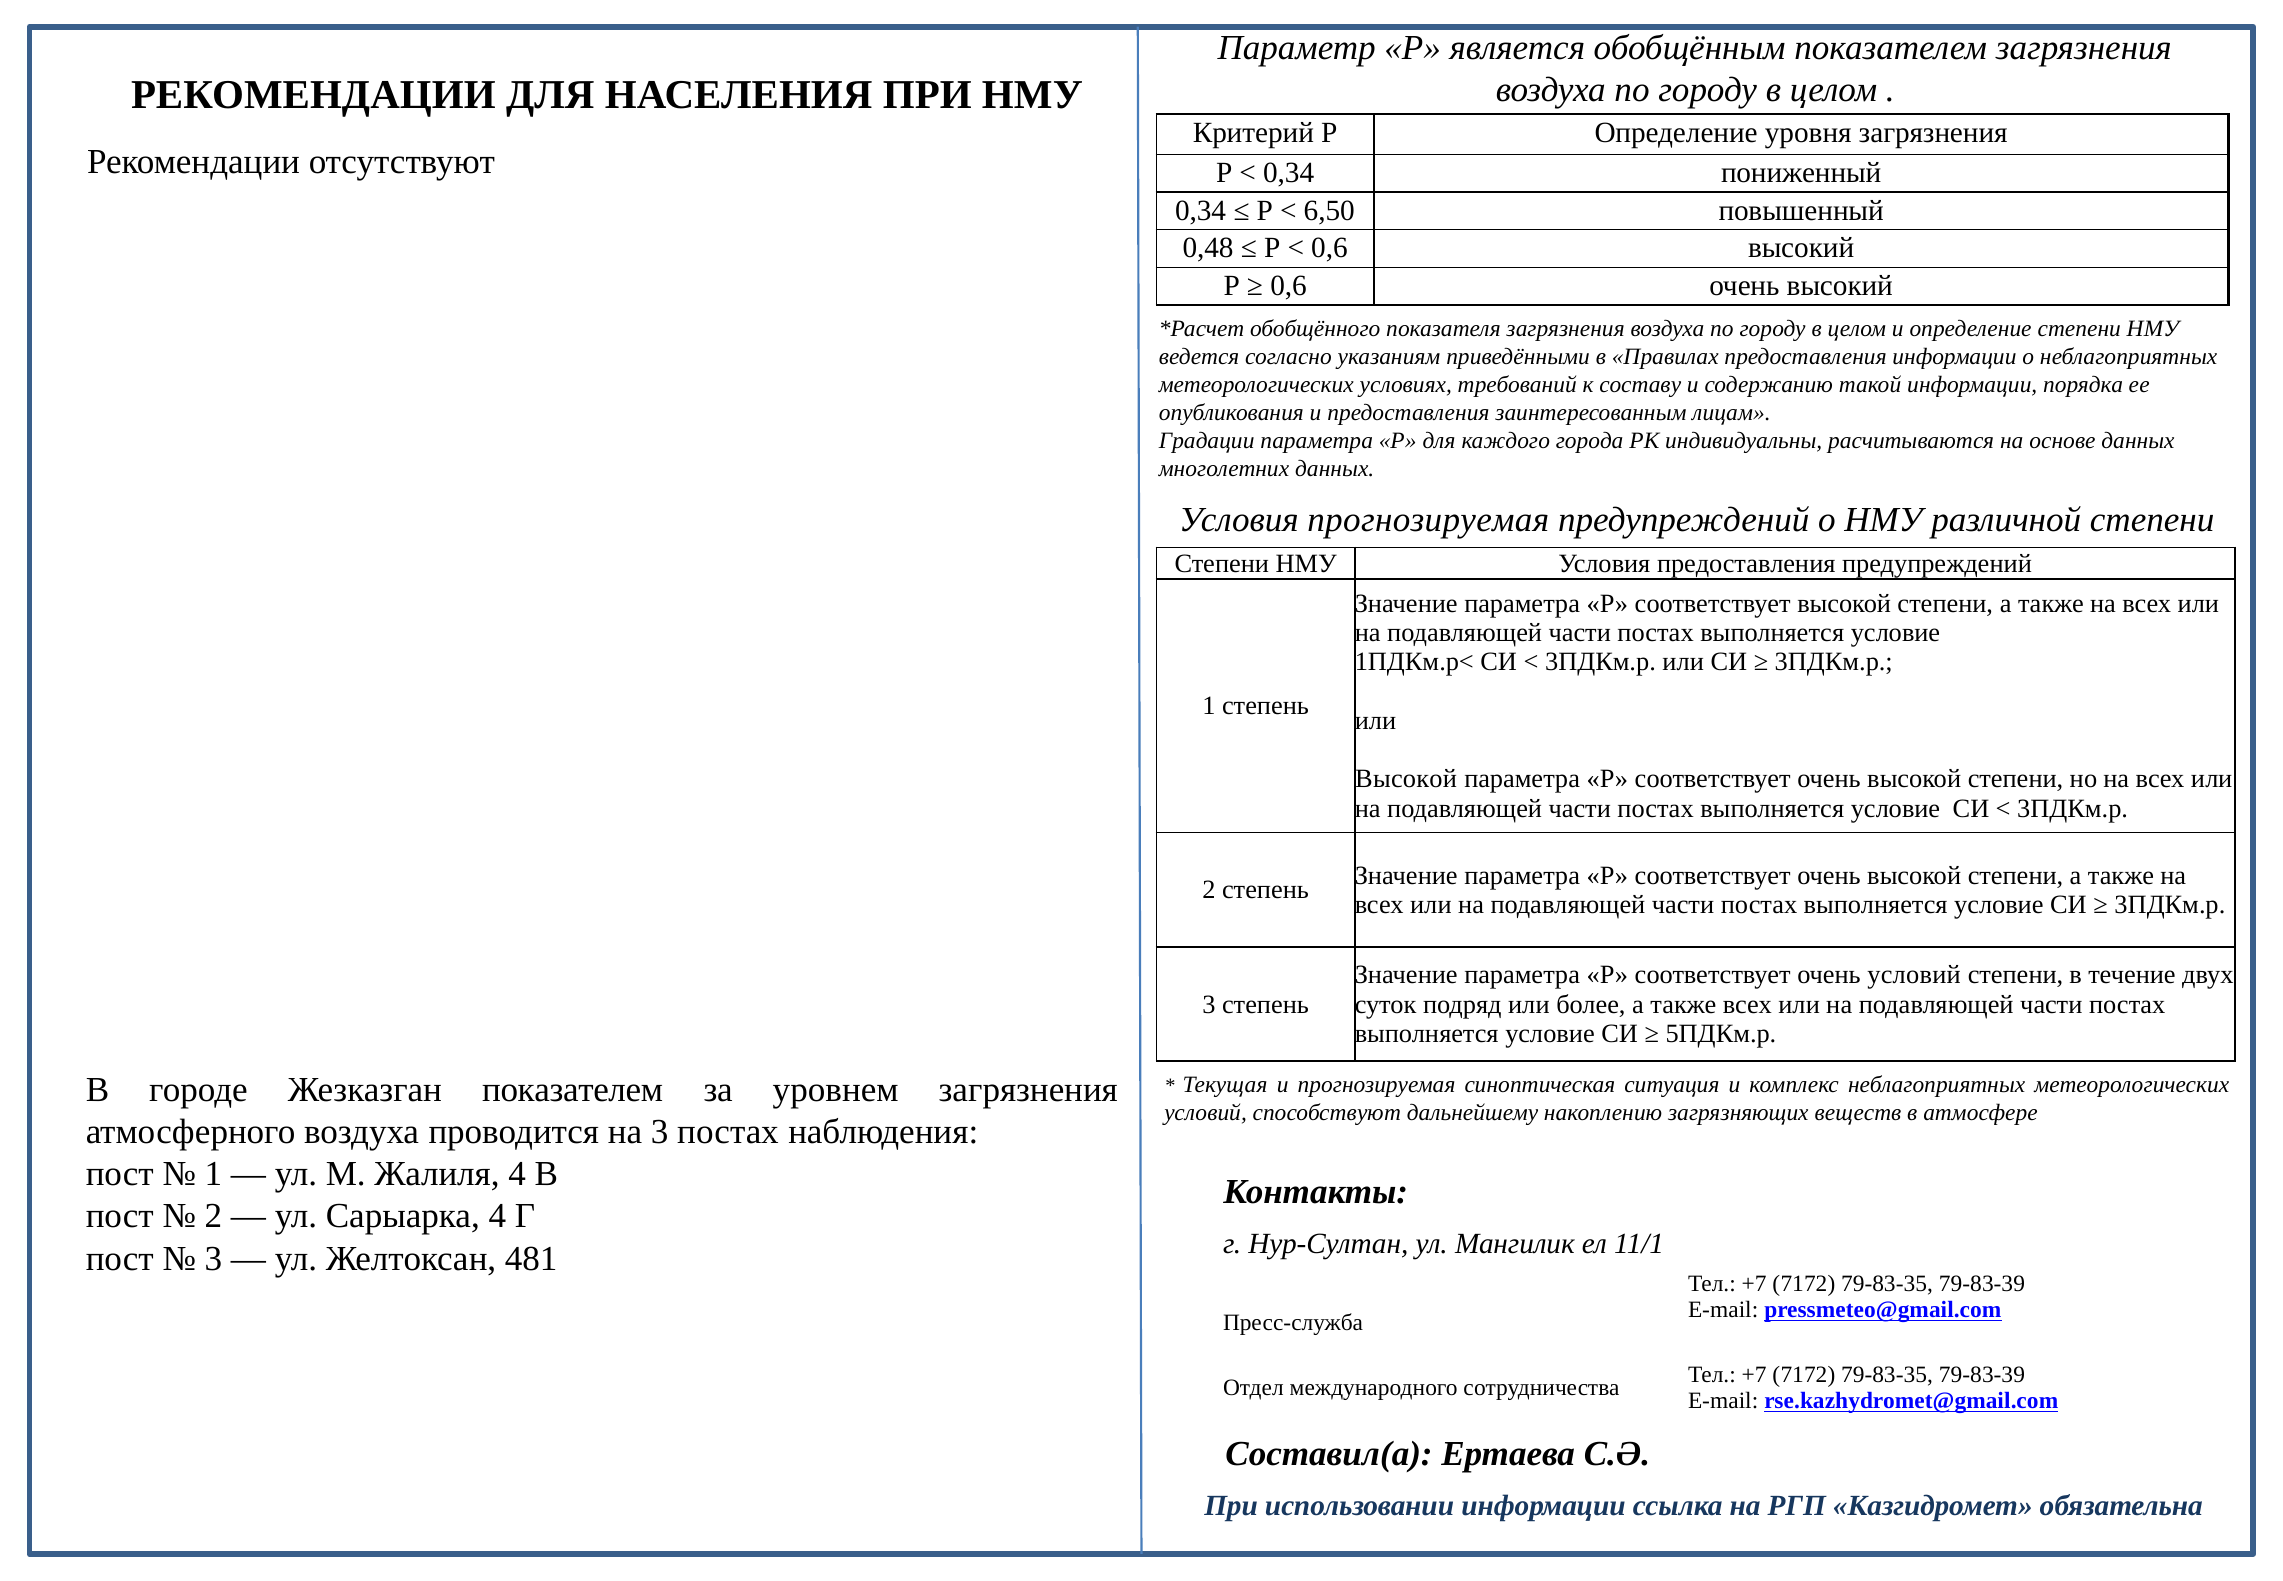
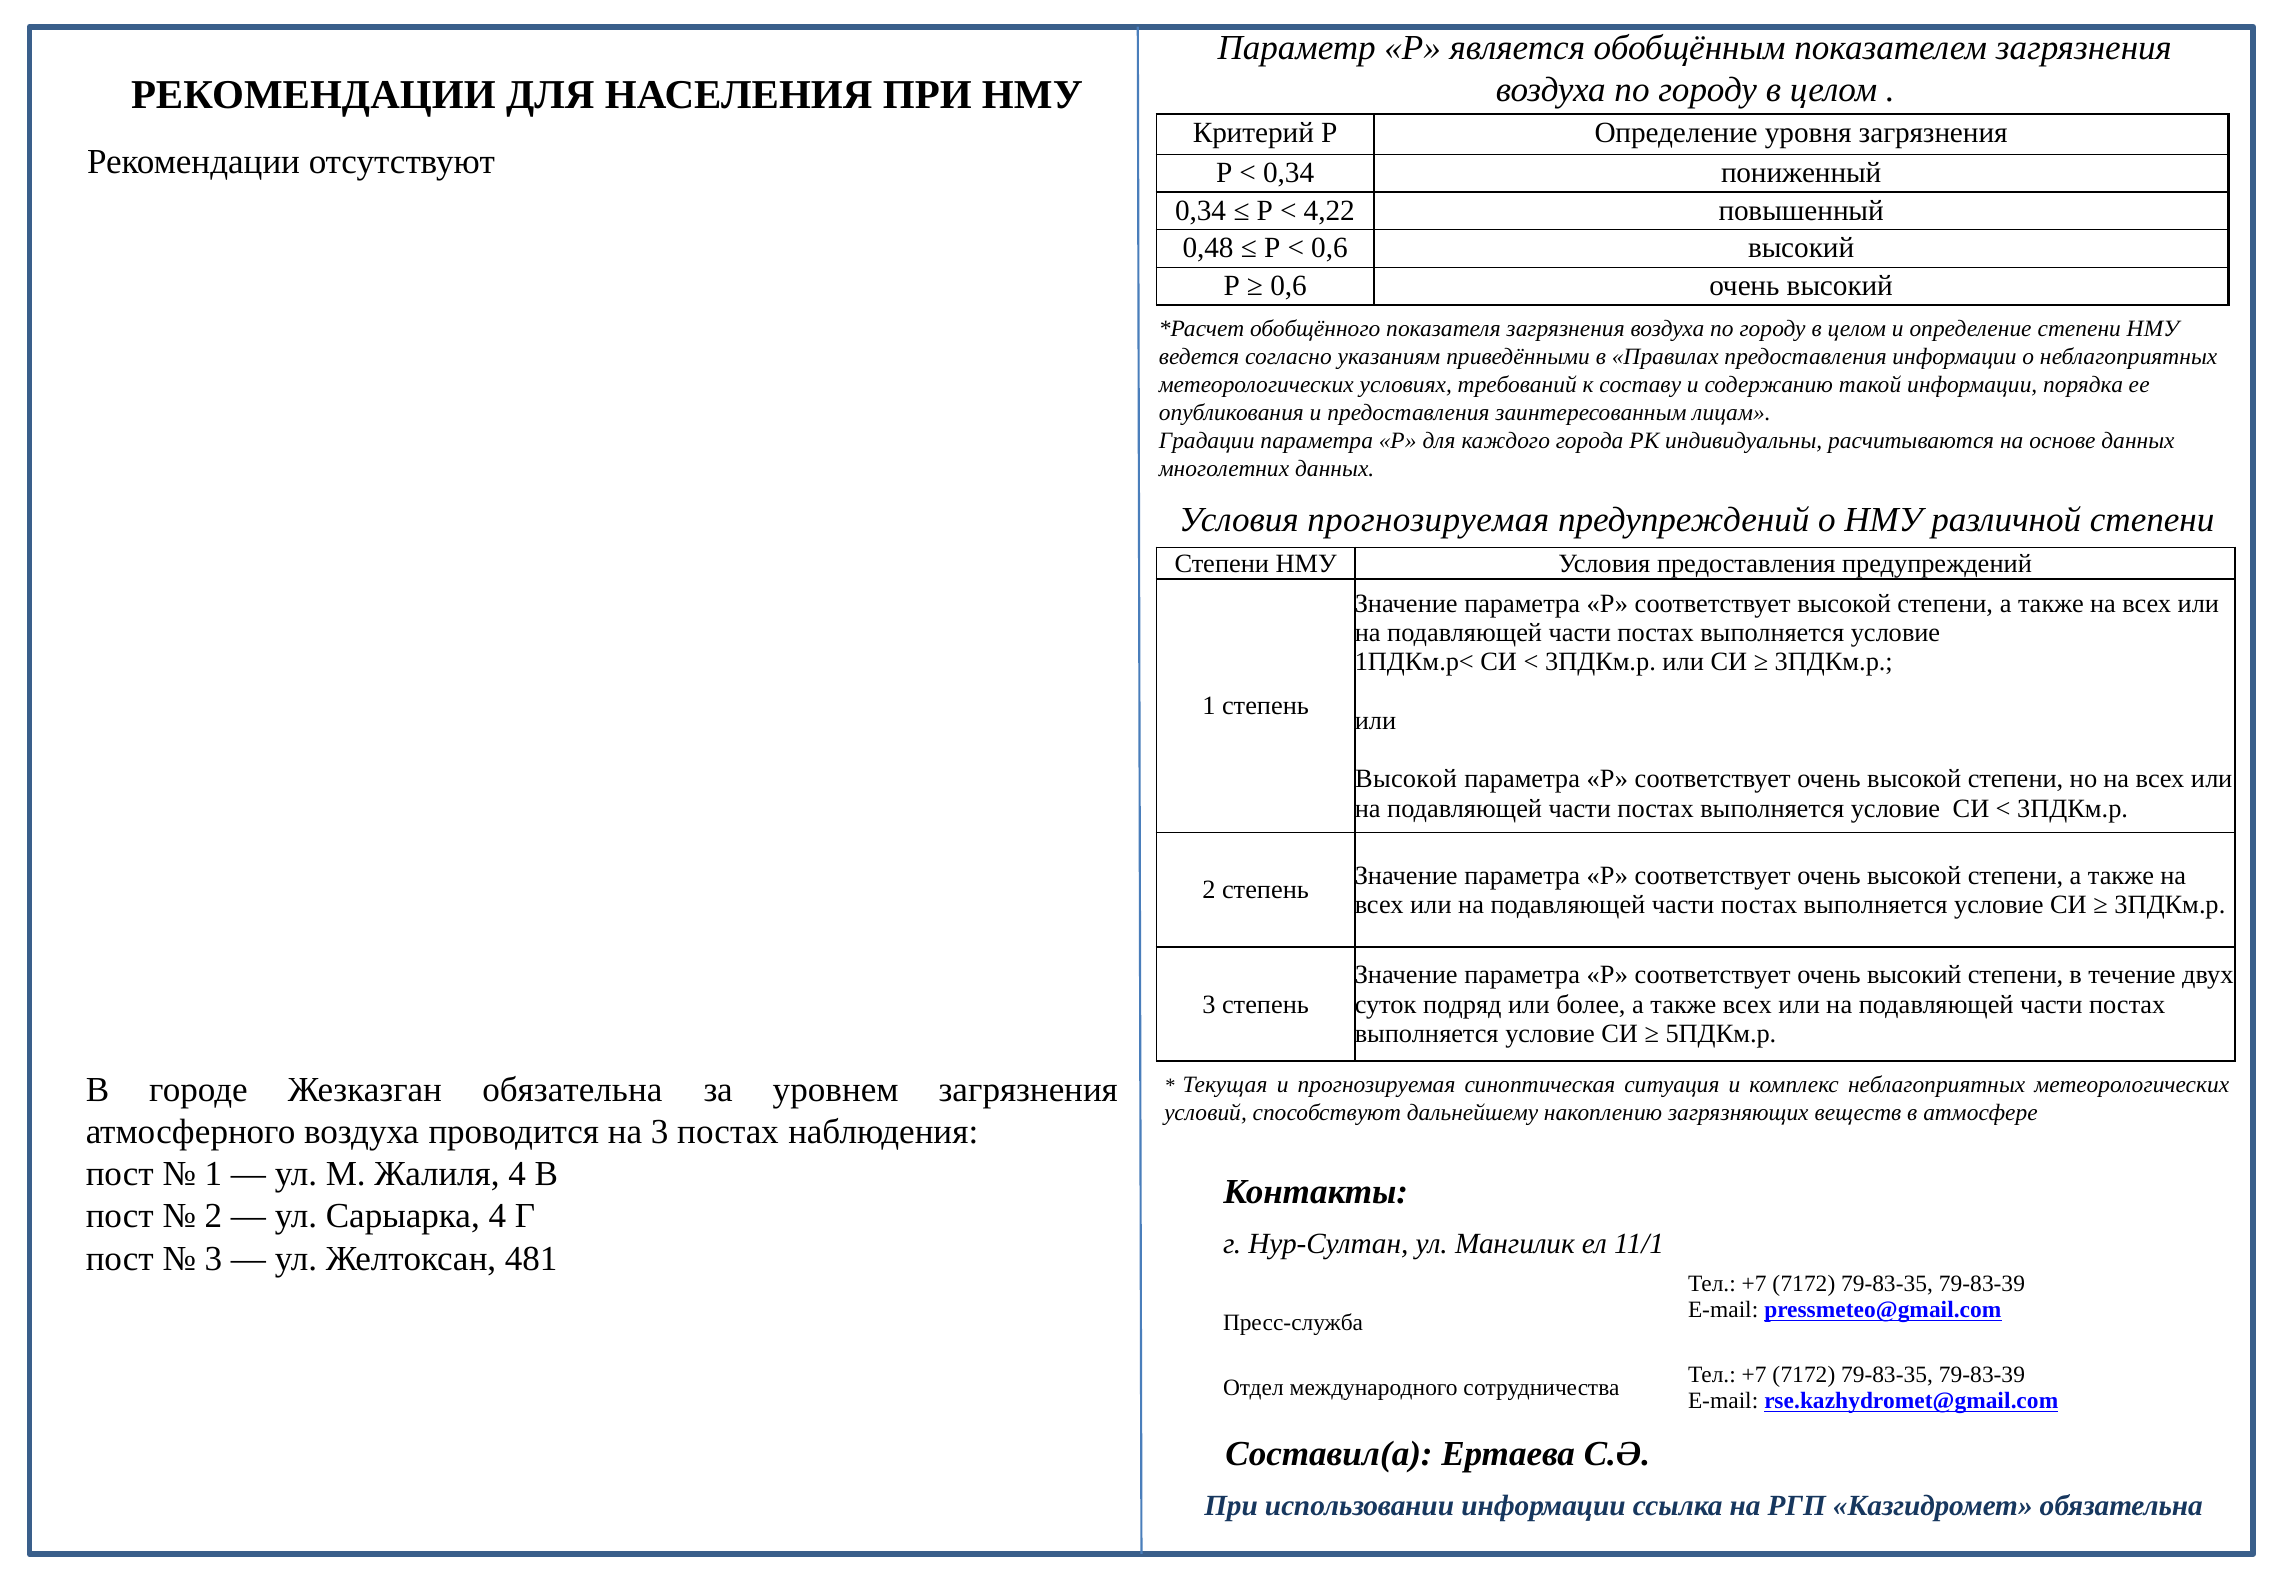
6,50: 6,50 -> 4,22 (1329, 210)
соответствует очень условий: условий -> высокий (1914, 975)
Жезказган показателем: показателем -> обязательна (572, 1090)
